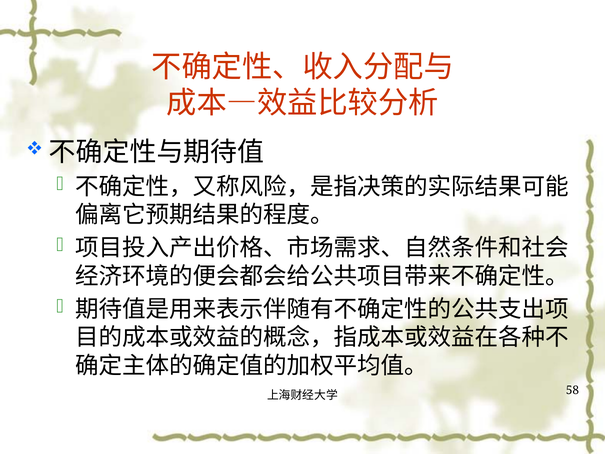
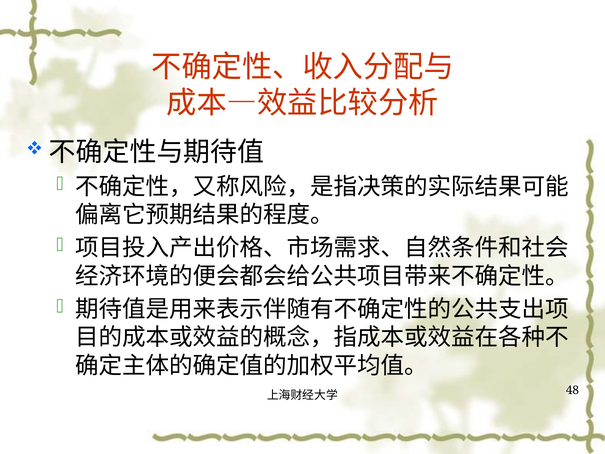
58: 58 -> 48 (572, 390)
